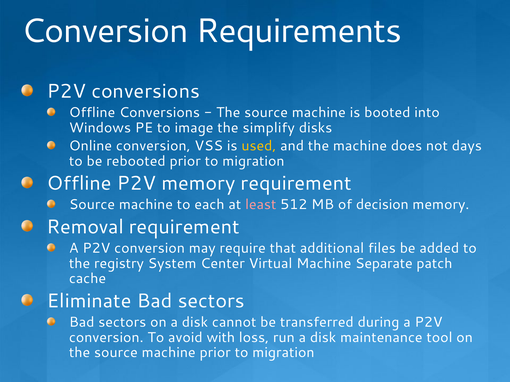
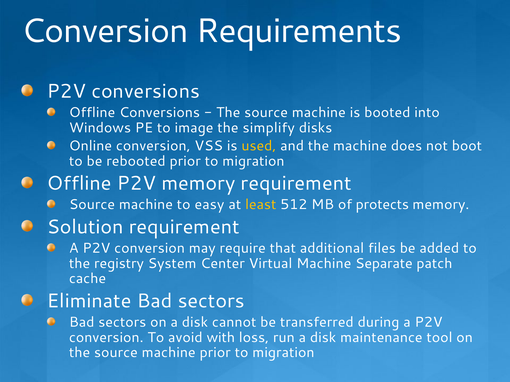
days: days -> boot (467, 146)
each: each -> easy (209, 205)
least colour: pink -> yellow (261, 205)
decision: decision -> protects (382, 205)
Removal: Removal -> Solution (85, 227)
